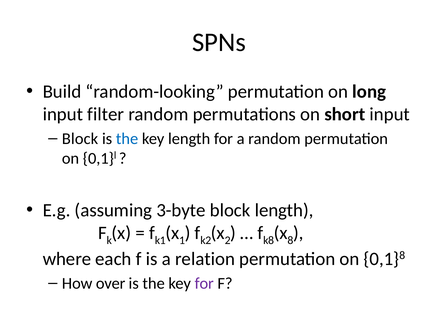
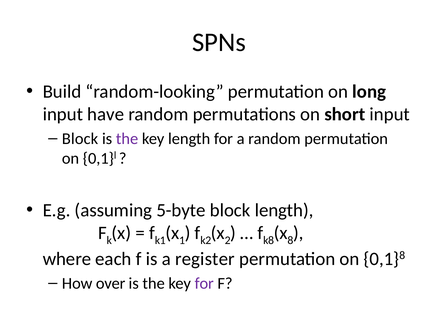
filter: filter -> have (106, 114)
the colour: blue -> purple (127, 139)
3-byte: 3-byte -> 5-byte (181, 210)
relation: relation -> register (205, 258)
